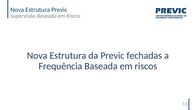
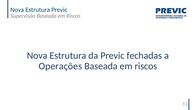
Frequência: Frequência -> Operações (60, 66)
